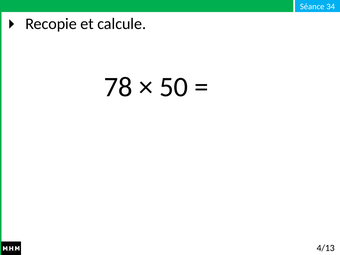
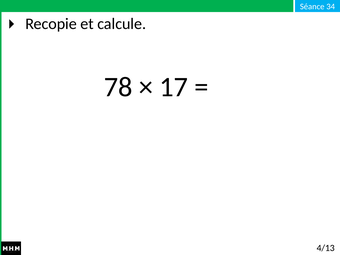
50: 50 -> 17 (174, 87)
